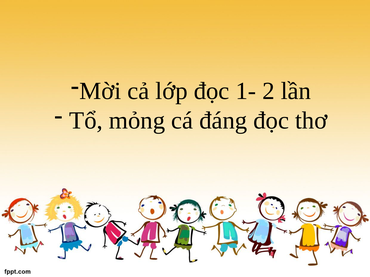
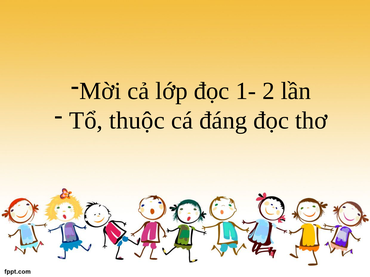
mỏng: mỏng -> thuộc (137, 121)
